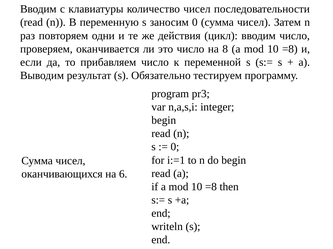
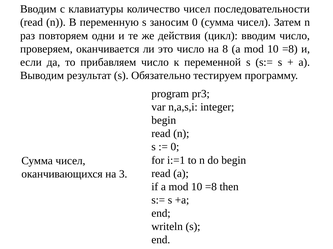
6: 6 -> 3 (123, 175)
